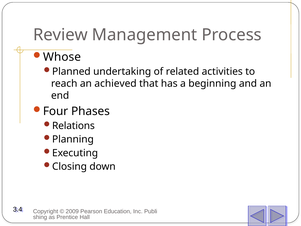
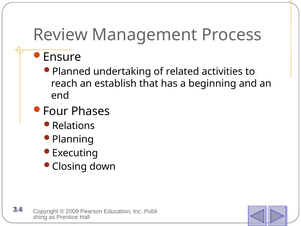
Whose: Whose -> Ensure (62, 57)
achieved: achieved -> establish (116, 84)
